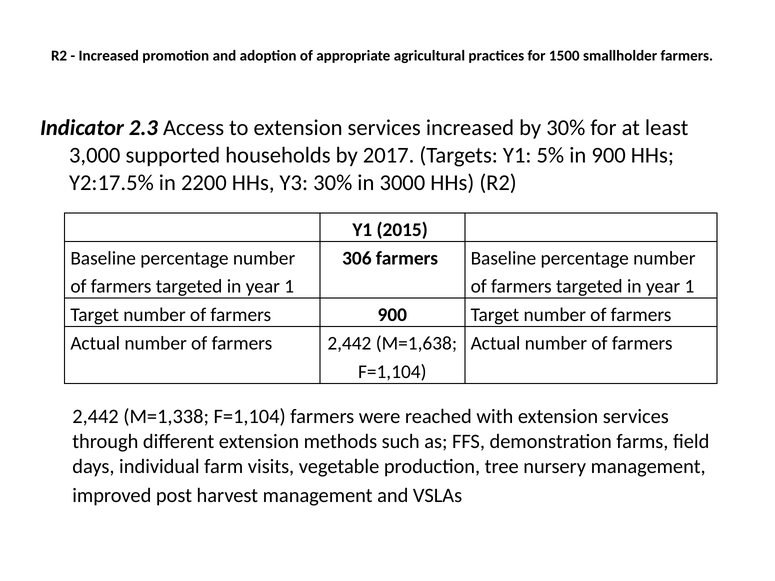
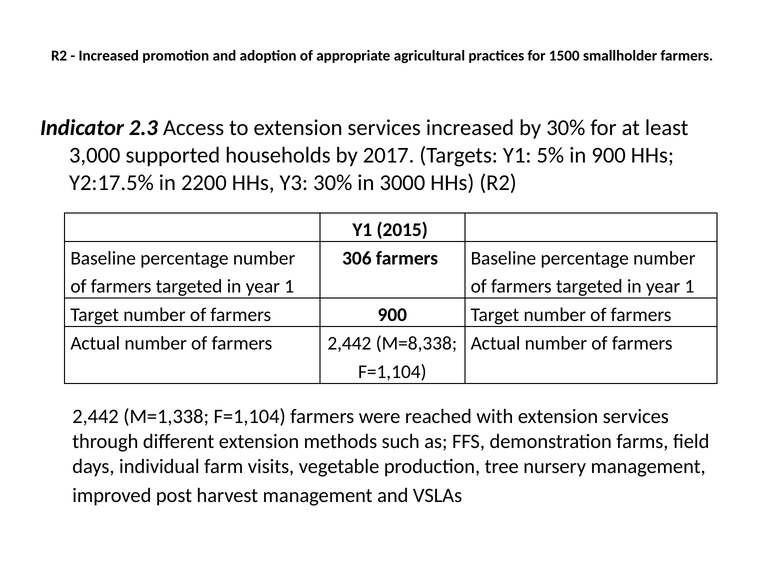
M=1,638: M=1,638 -> M=8,338 (416, 344)
